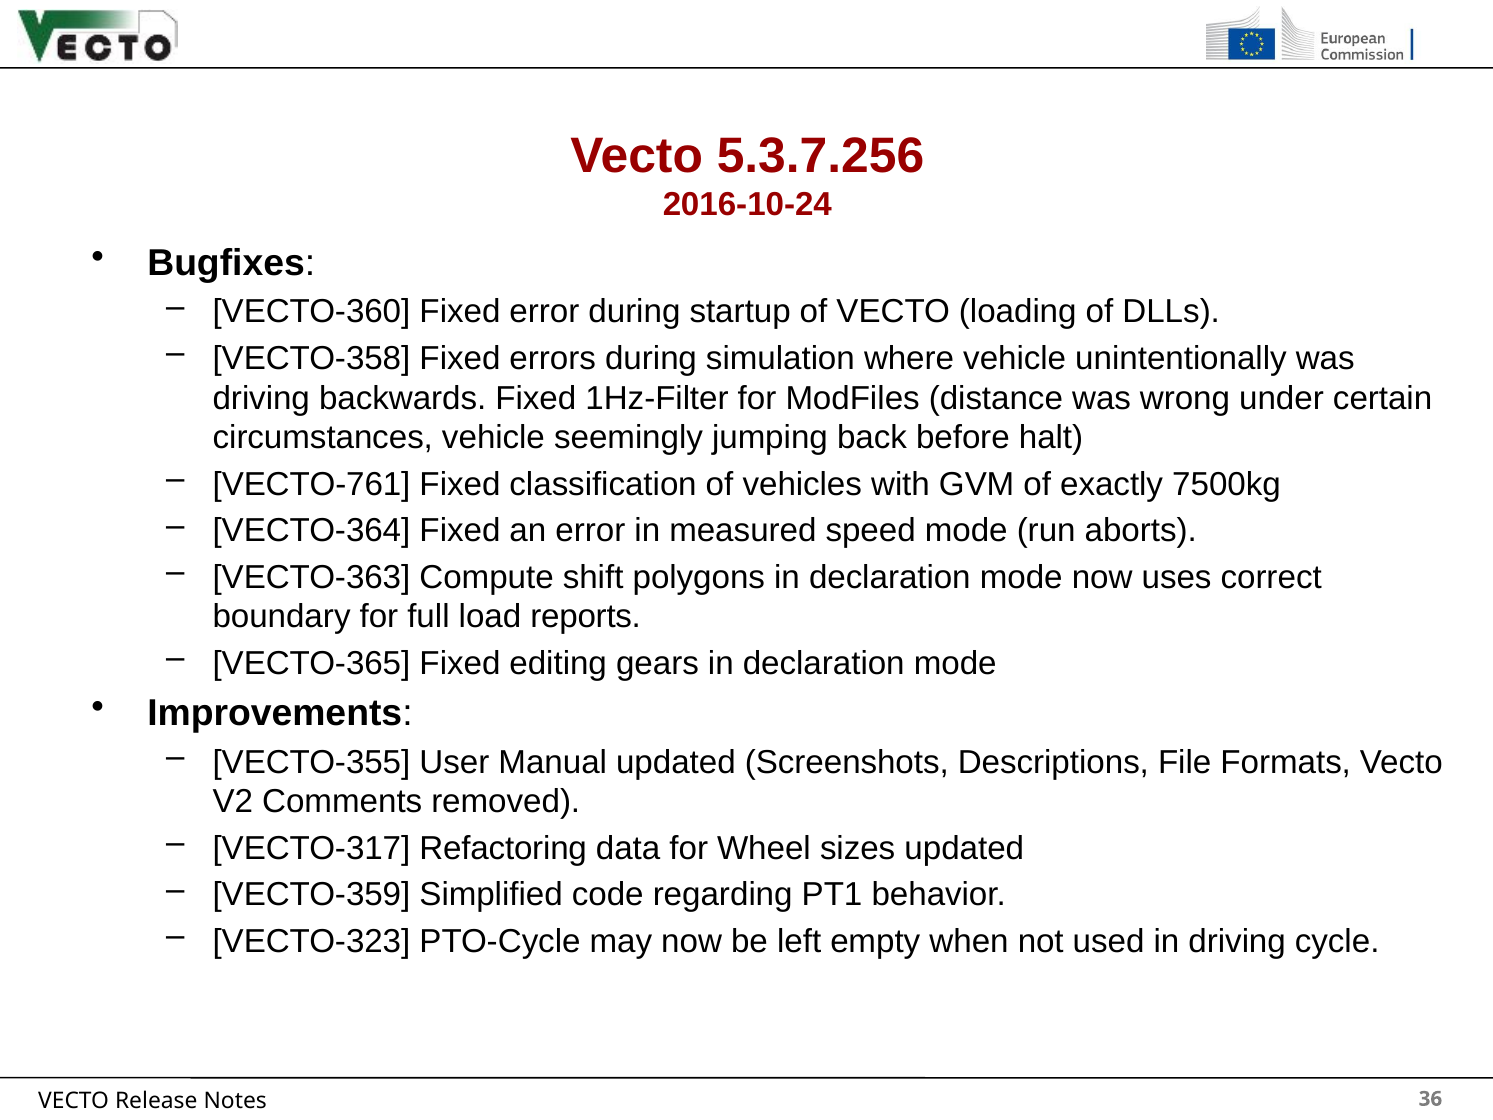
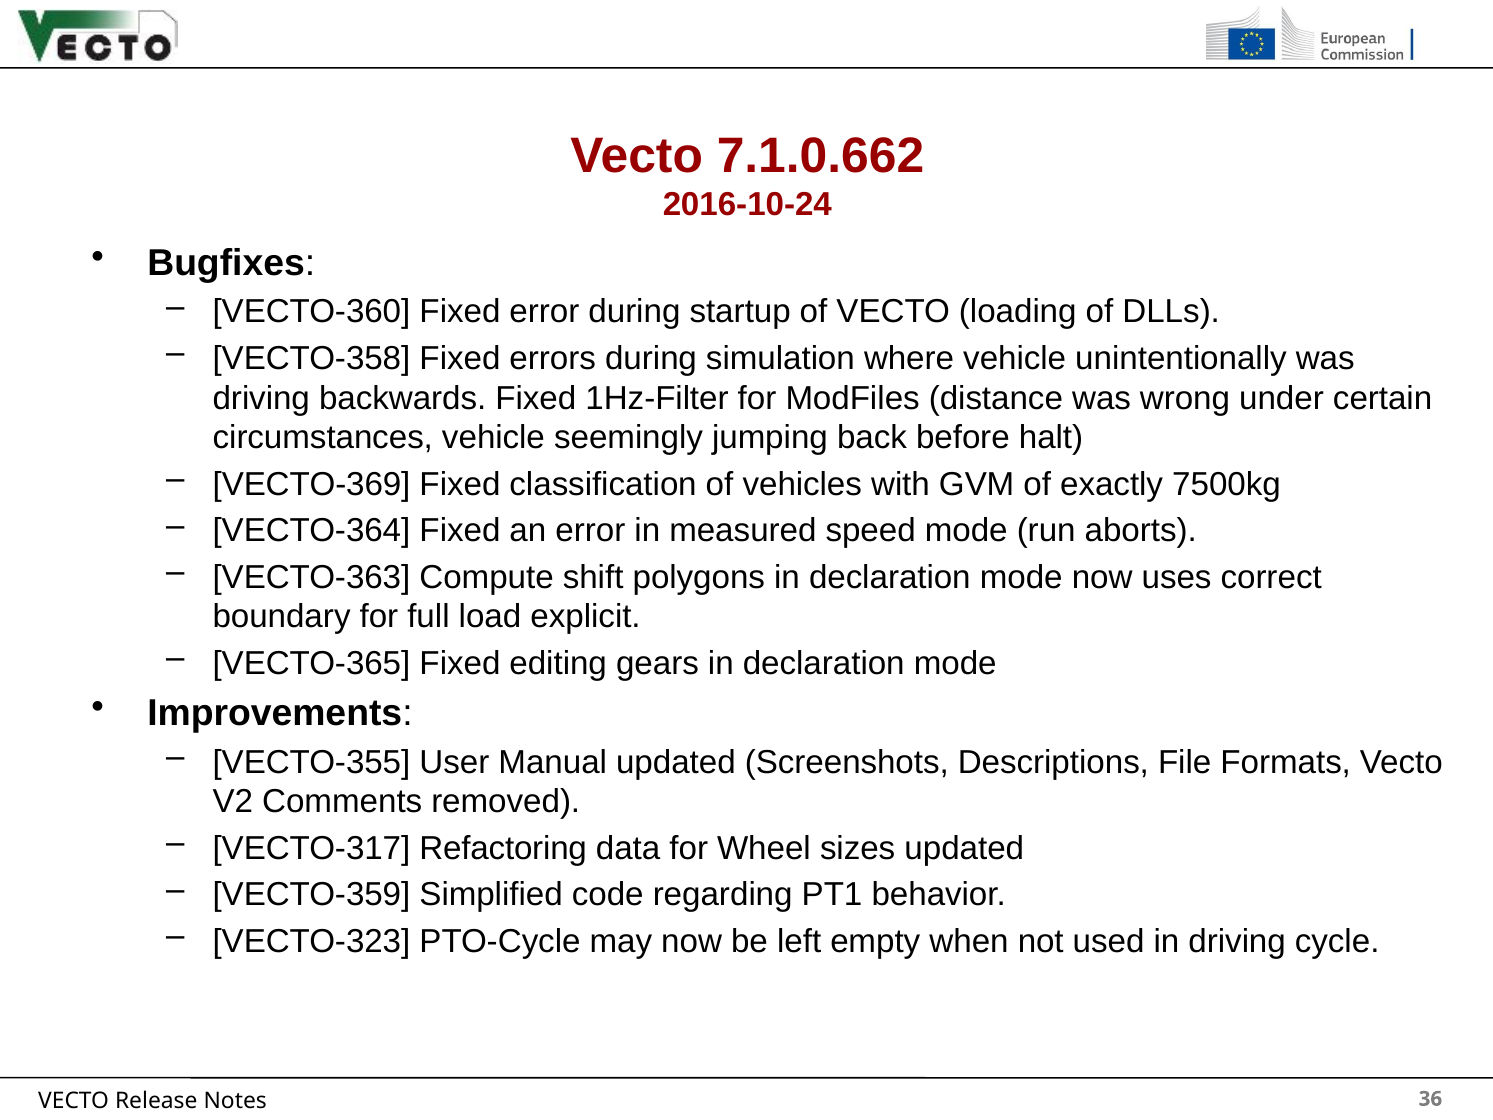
5.3.7.256: 5.3.7.256 -> 7.1.0.662 (821, 156)
VECTO-761: VECTO-761 -> VECTO-369 (312, 484)
reports: reports -> explicit (586, 617)
